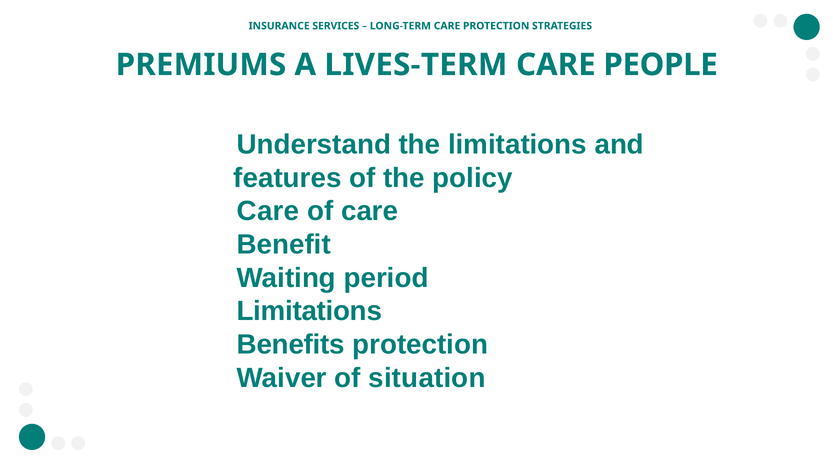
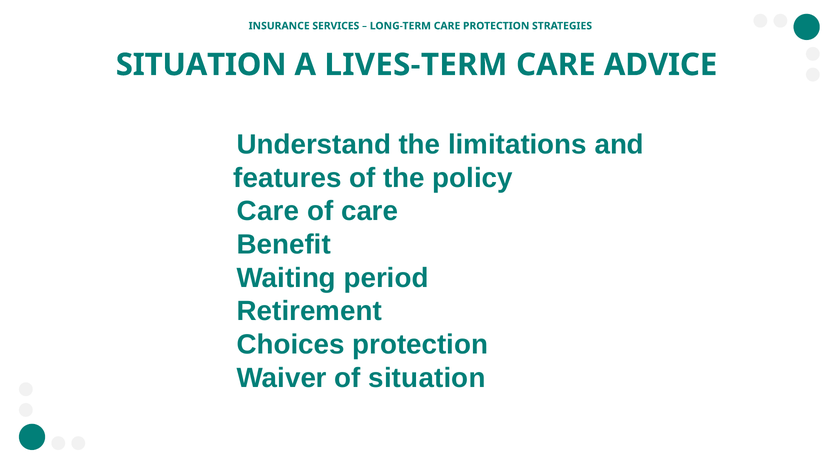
PREMIUMS: PREMIUMS -> SITUATION (201, 65)
PEOPLE: PEOPLE -> ADVICE (661, 65)
Limitations: Limitations -> Retirement (309, 311)
Benefits: Benefits -> Choices (291, 344)
